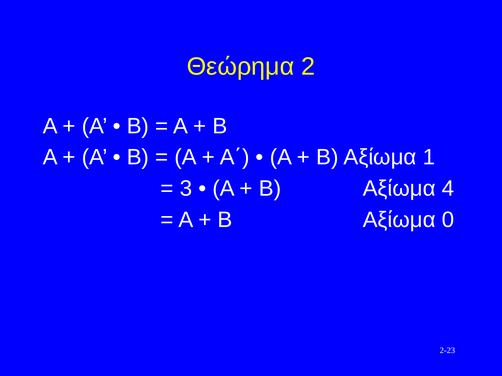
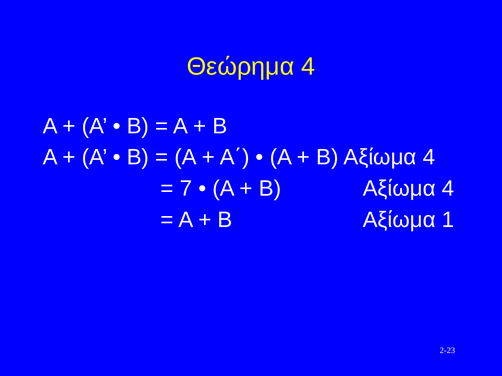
Θεώρημα 2: 2 -> 4 (308, 67)
1: 1 -> 4 (429, 157)
3: 3 -> 7 (186, 189)
0: 0 -> 1 (448, 220)
